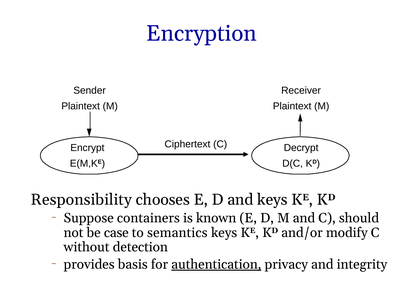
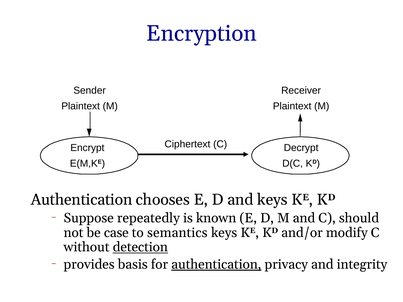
Responsibility: Responsibility -> Authentication (82, 200)
containers: containers -> repeatedly (148, 218)
detection underline: none -> present (140, 247)
